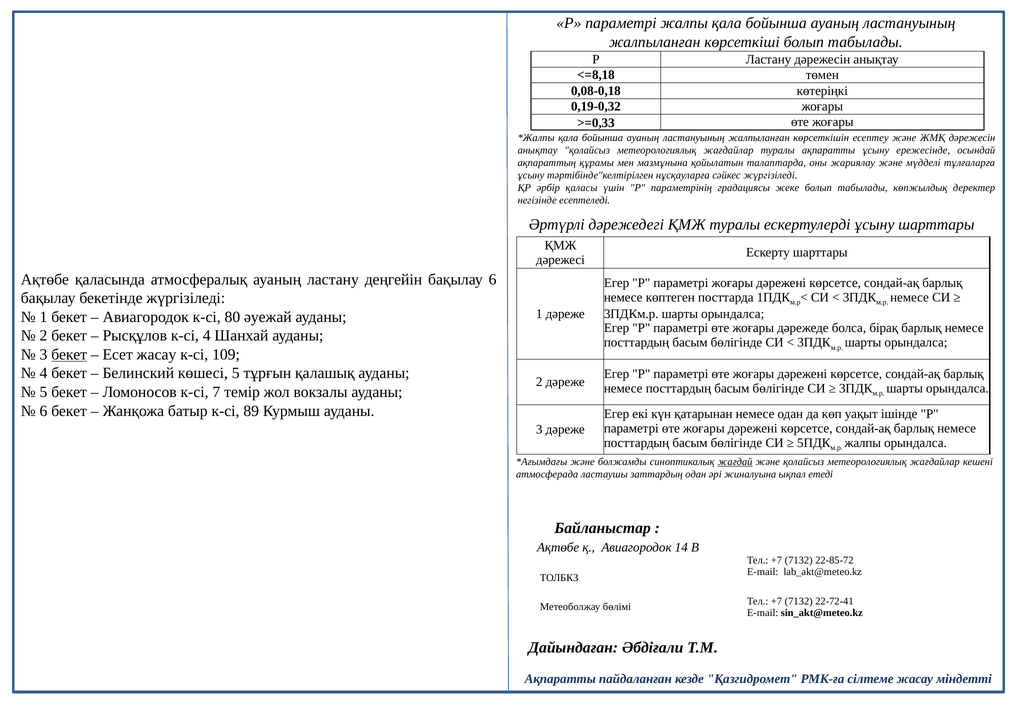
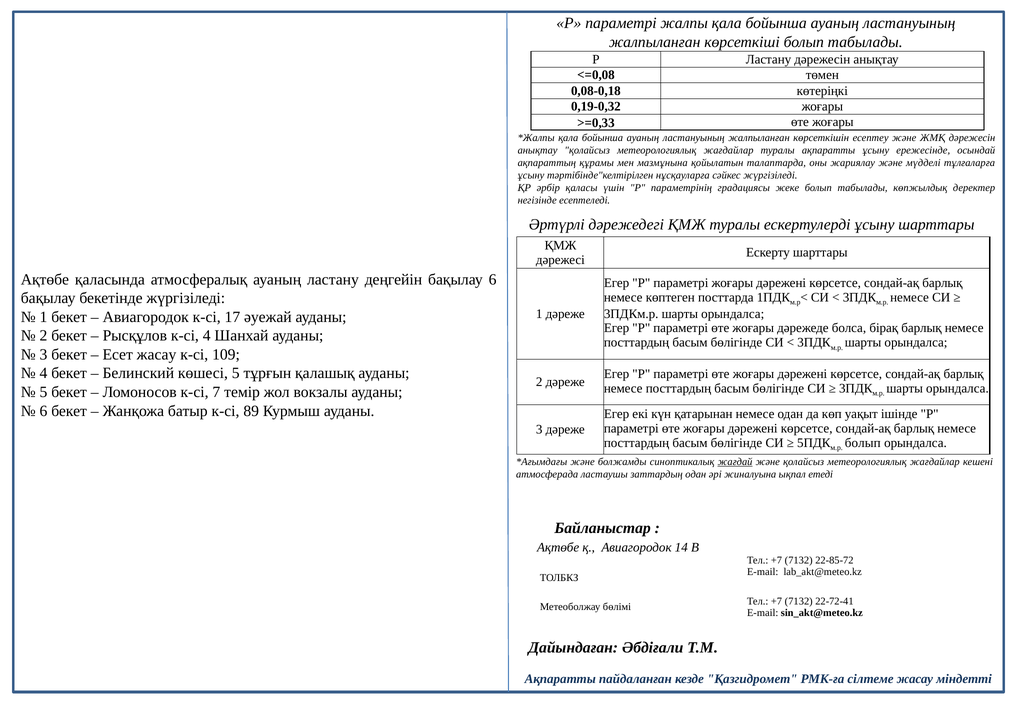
<=8,18: <=8,18 -> <=0,08 (596, 75)
80: 80 -> 17 (232, 317)
бекет underline: present -> none (69, 355)
жалпы: жалпы -> болып (863, 443)
